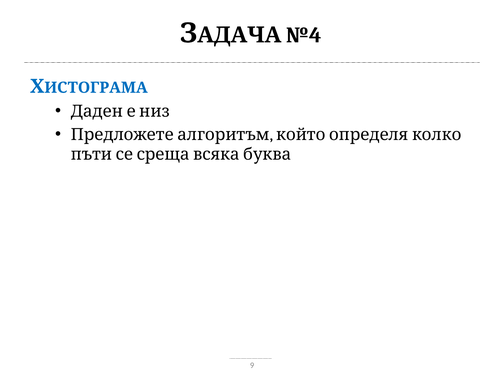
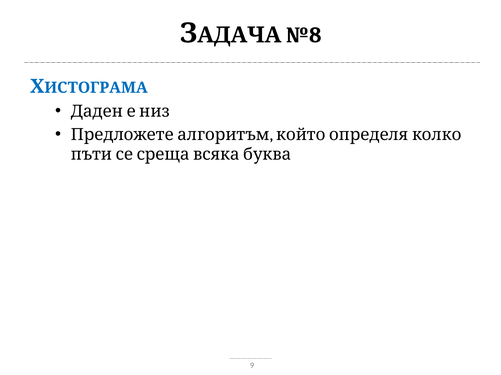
№4: №4 -> №8 (304, 35)
